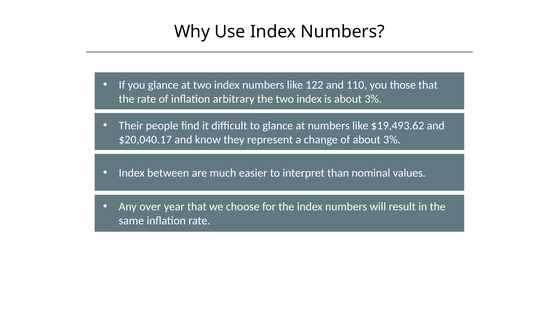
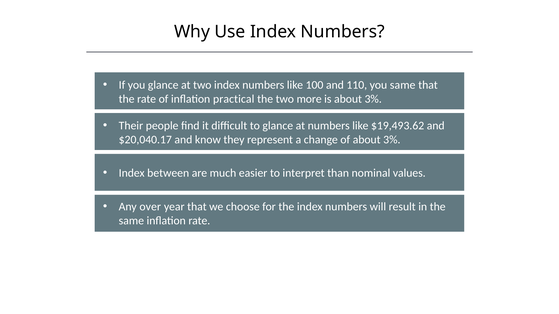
122: 122 -> 100 (314, 85)
you those: those -> same (403, 85)
arbitrary: arbitrary -> practical (234, 99)
the two index: index -> more (309, 99)
